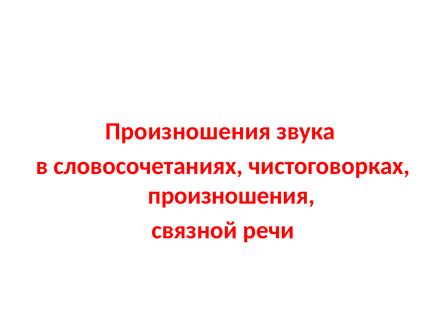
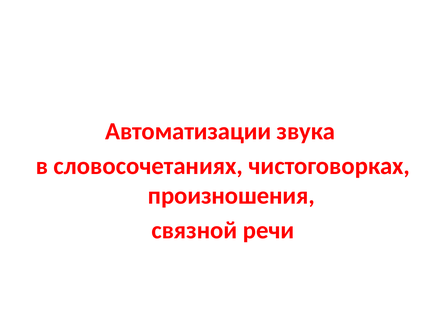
Произношения: Произношения -> Автоматизации (188, 132)
